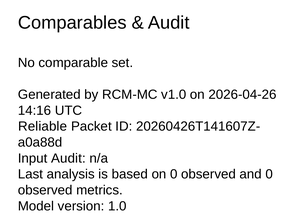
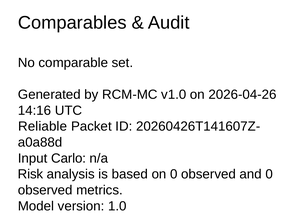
Input Audit: Audit -> Carlo (69, 158)
Last: Last -> Risk (30, 174)
